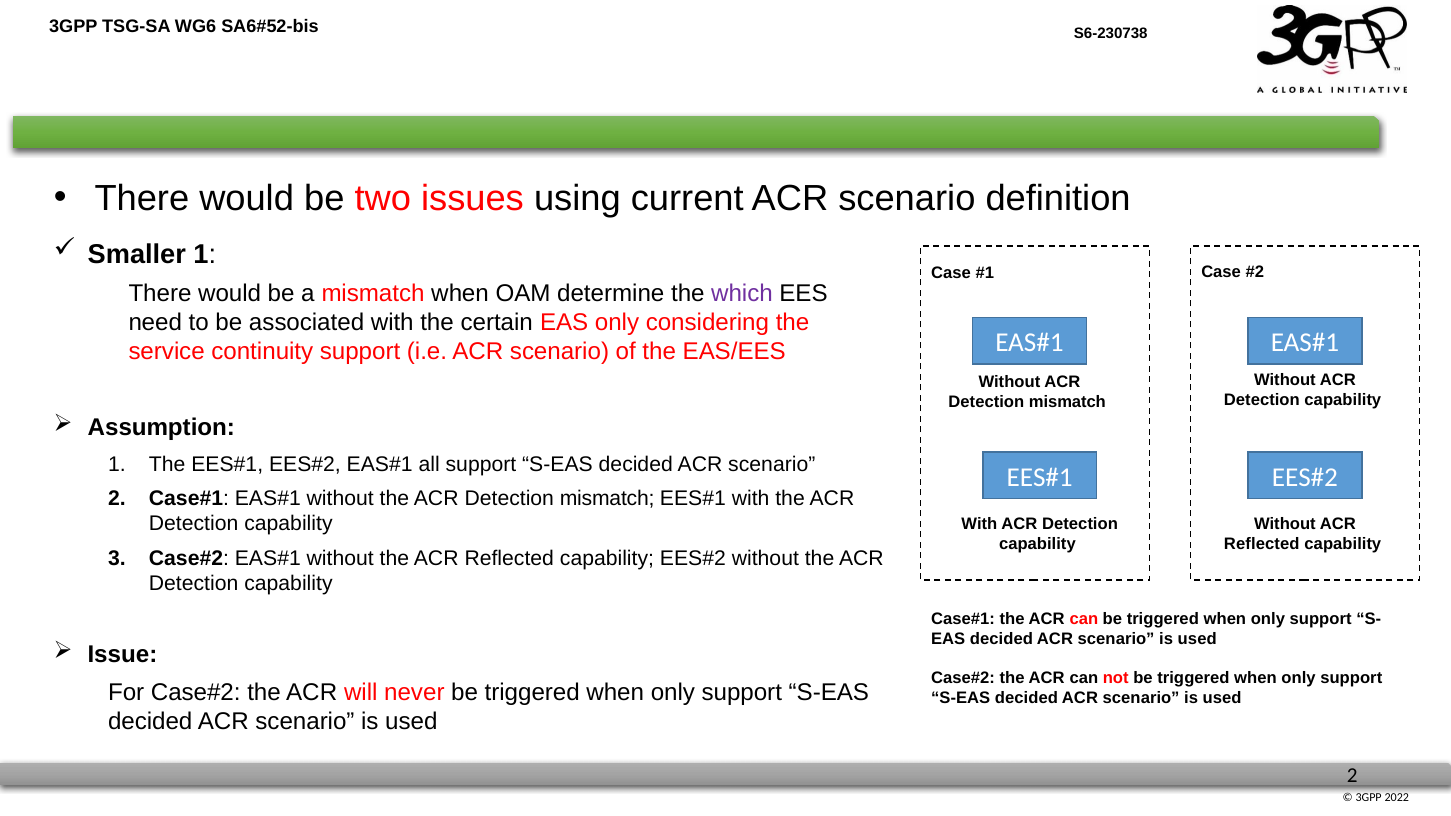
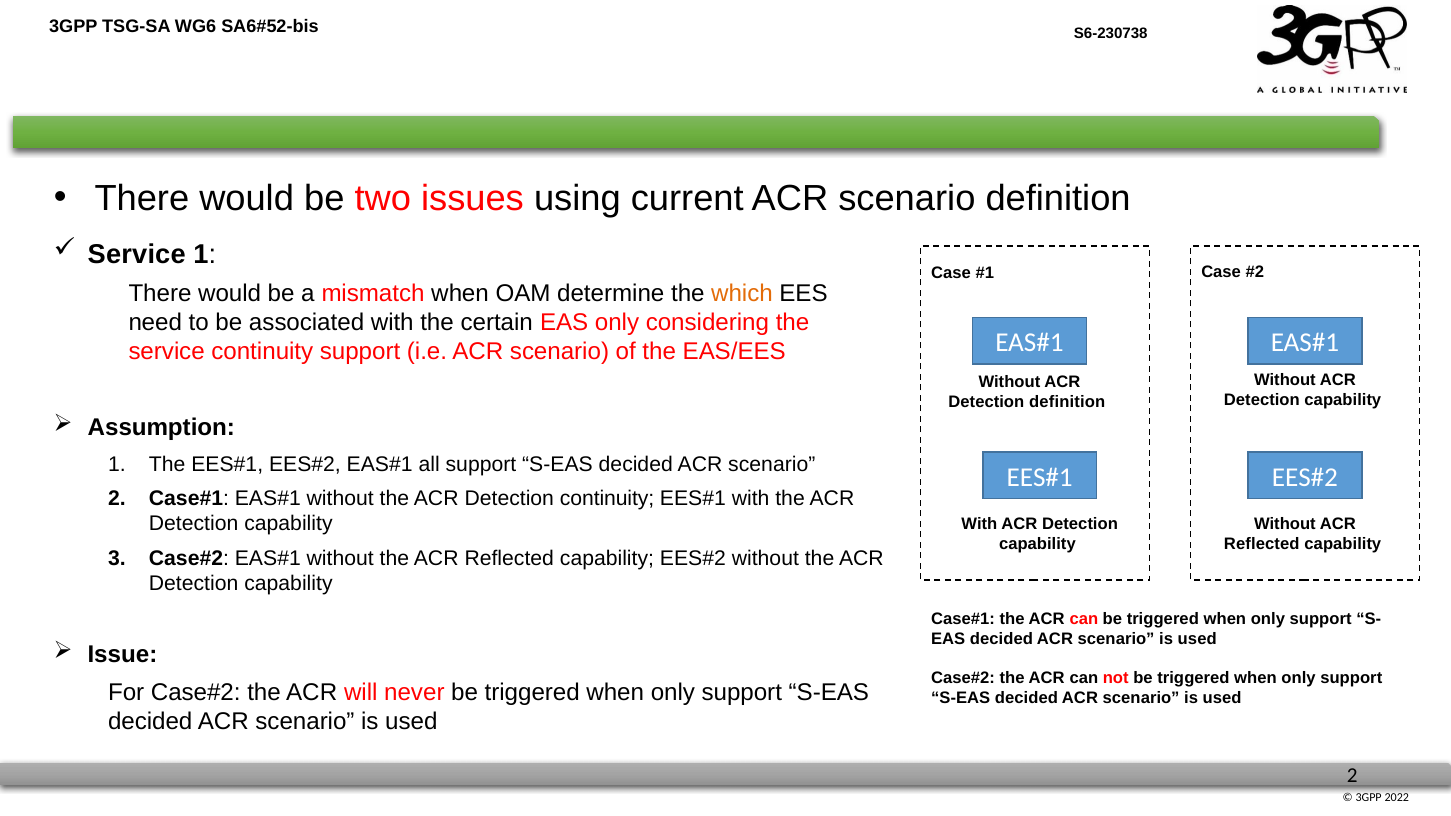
Smaller: Smaller -> Service (137, 254)
which colour: purple -> orange (742, 294)
mismatch: mismatch -> definition (1067, 402)
the ACR Detection mismatch: mismatch -> continuity (607, 499)
